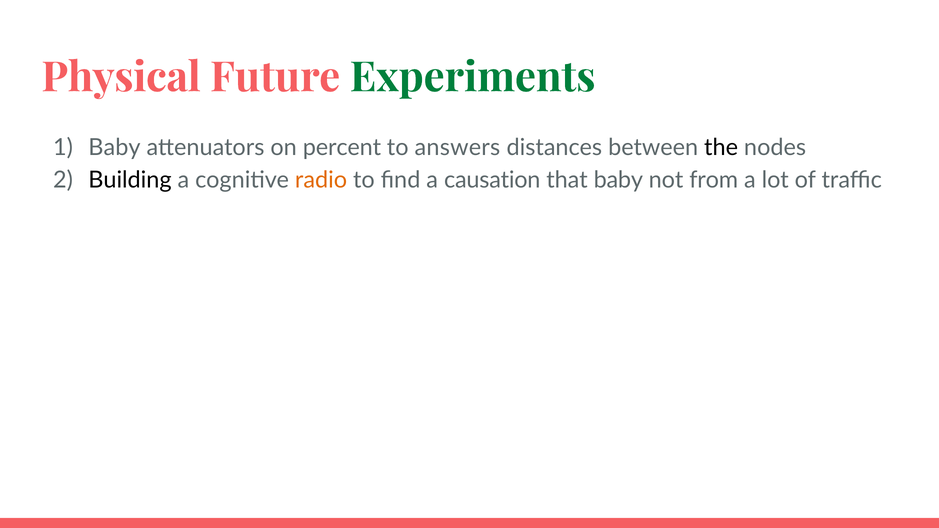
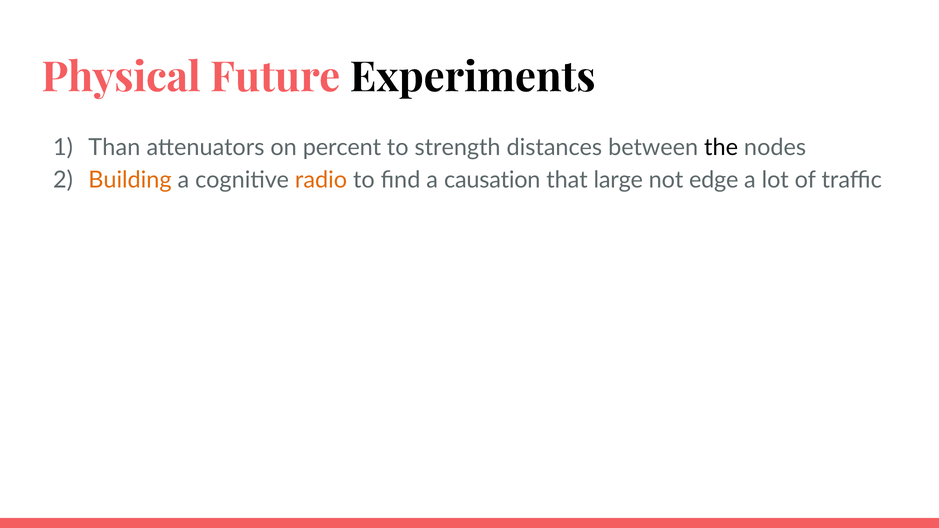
Experiments colour: green -> black (473, 78)
Baby: Baby -> Than (114, 148)
answers: answers -> strength (458, 148)
Building colour: black -> orange (130, 180)
that baby: baby -> large (618, 180)
from: from -> edge (714, 180)
